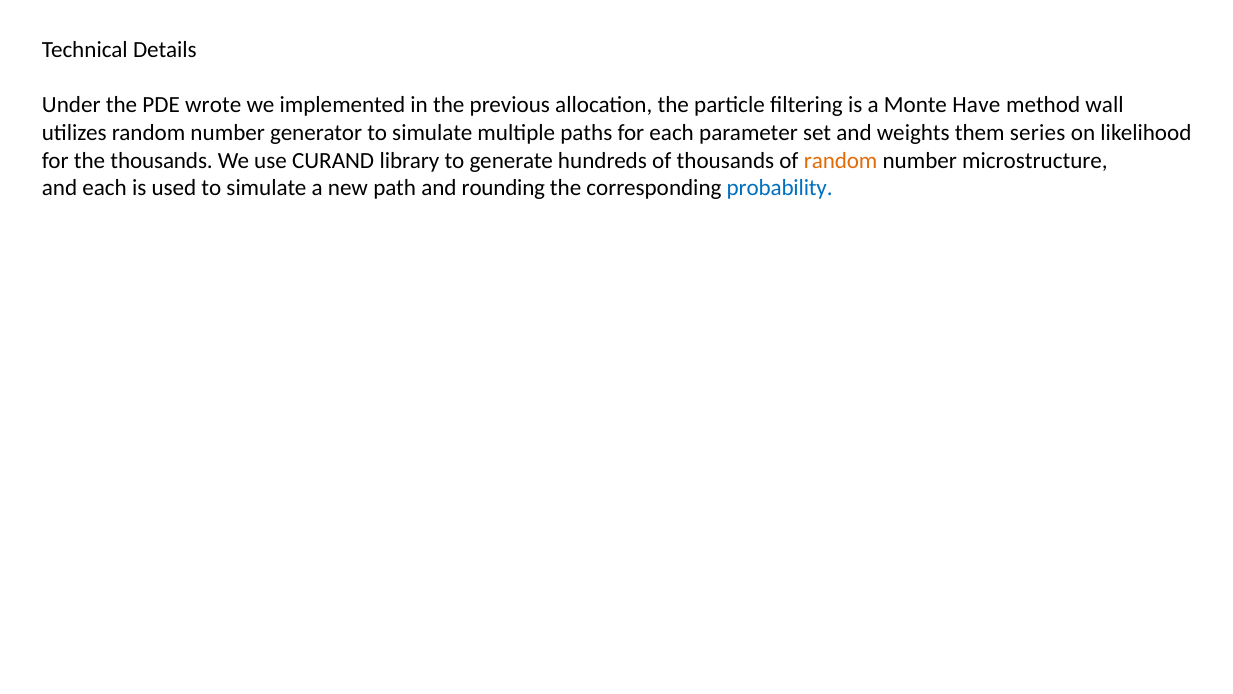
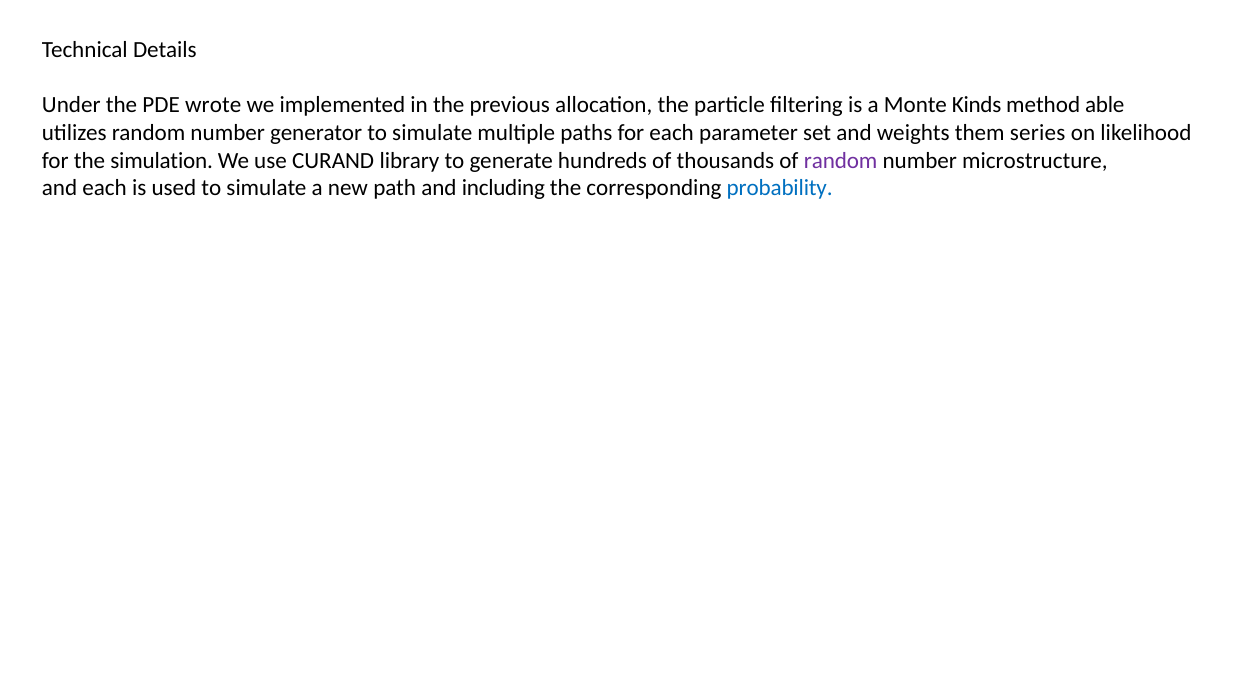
Have: Have -> Kinds (977, 105)
wall: wall -> able (1105, 105)
the thousands: thousands -> simulation (162, 160)
random colour: orange -> purple (841, 160)
rounding: rounding -> including (503, 188)
